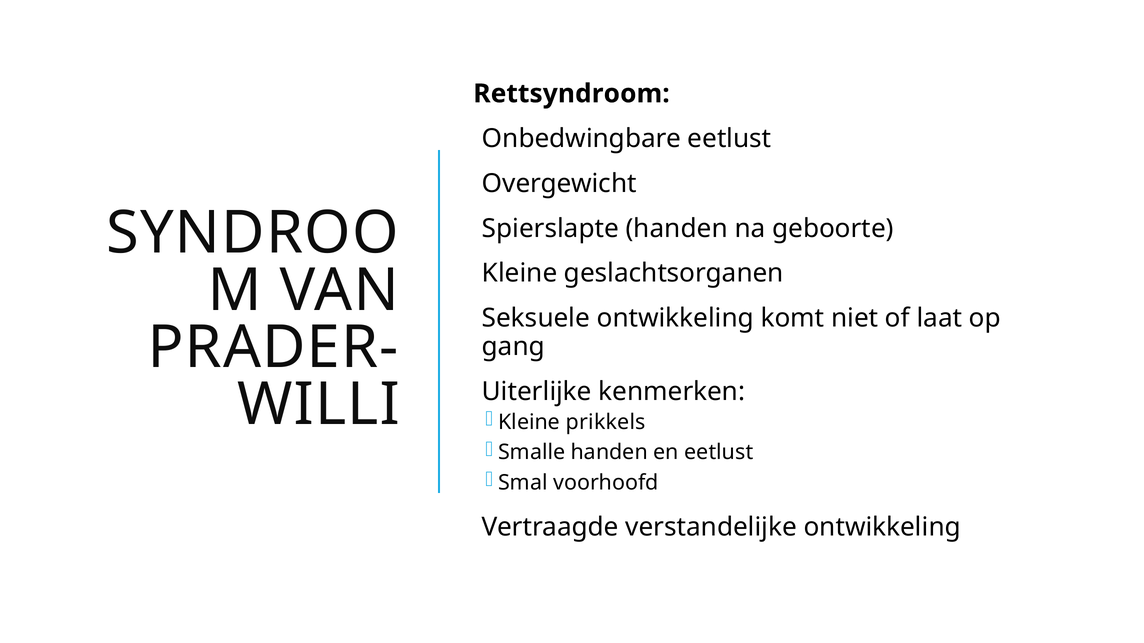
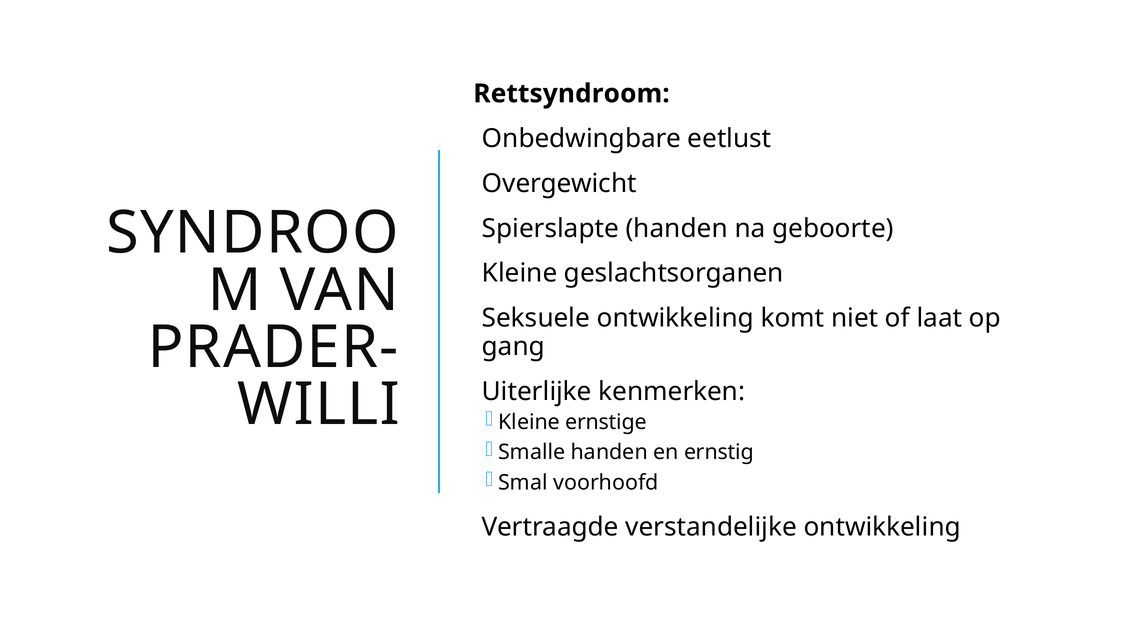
prikkels: prikkels -> ernstige (606, 422)
en eetlust: eetlust -> ernstig (719, 453)
